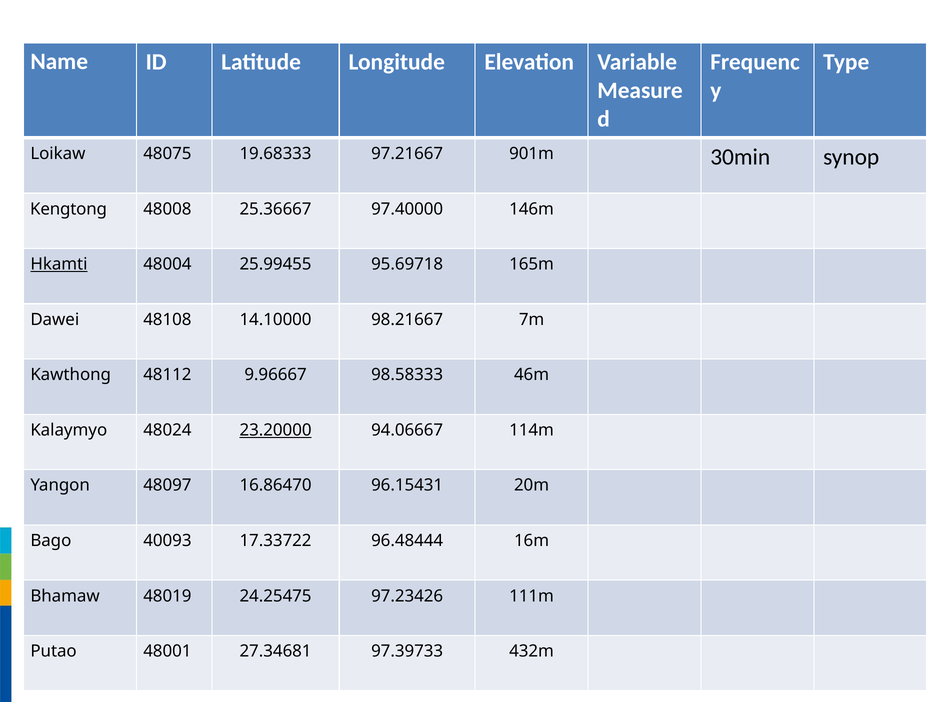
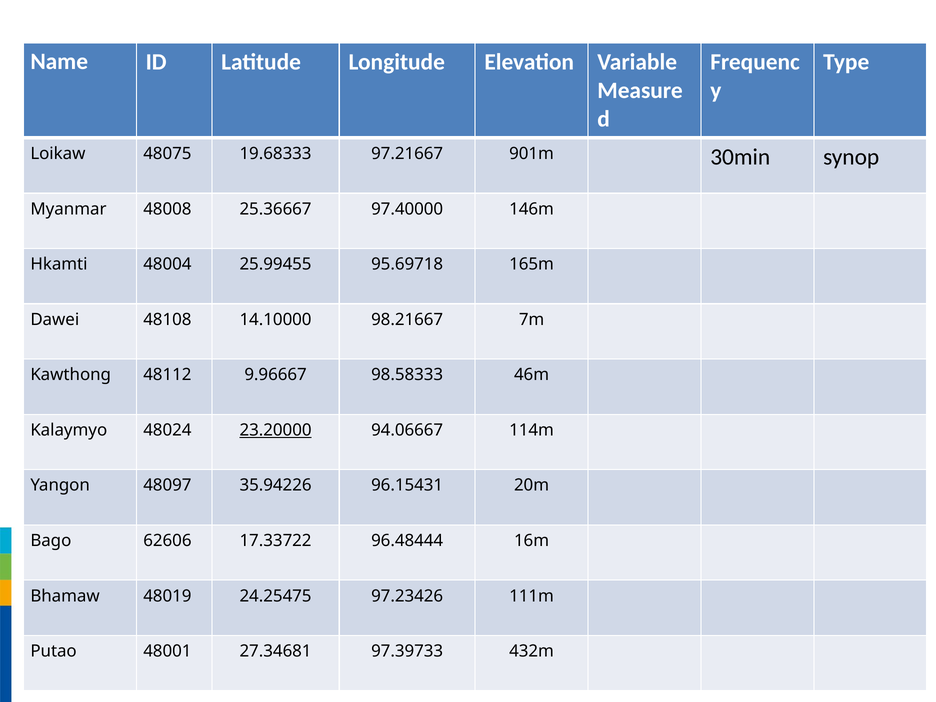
Kengtong: Kengtong -> Myanmar (68, 209)
Hkamti underline: present -> none (59, 264)
16.86470: 16.86470 -> 35.94226 (276, 485)
40093: 40093 -> 62606 (167, 541)
